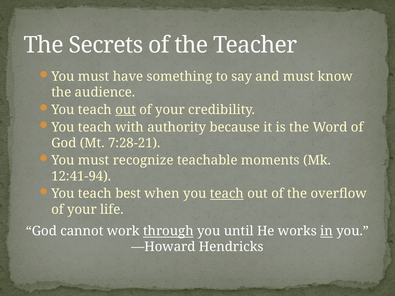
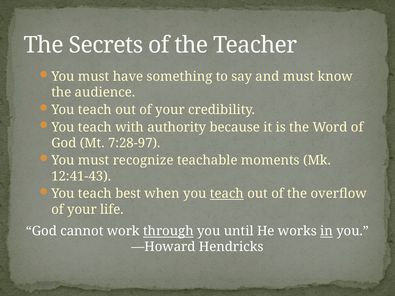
out underline: present -> none (126, 110)
7:28-21: 7:28-21 -> 7:28-97 (134, 143)
12:41-94: 12:41-94 -> 12:41-43 (81, 176)
